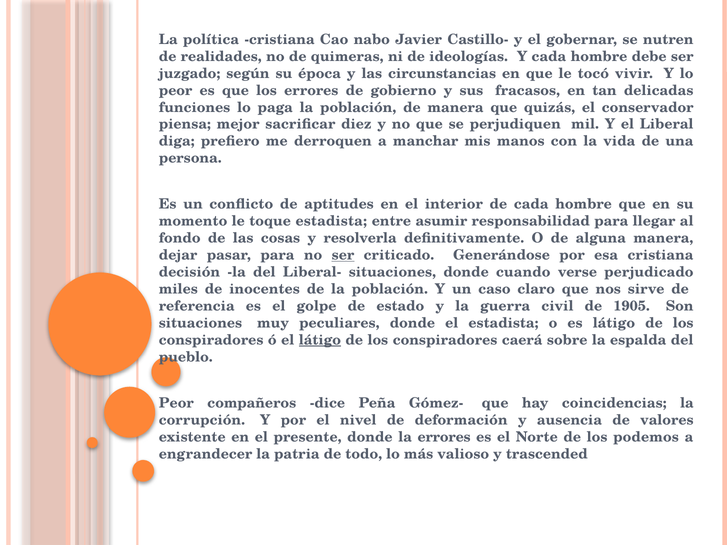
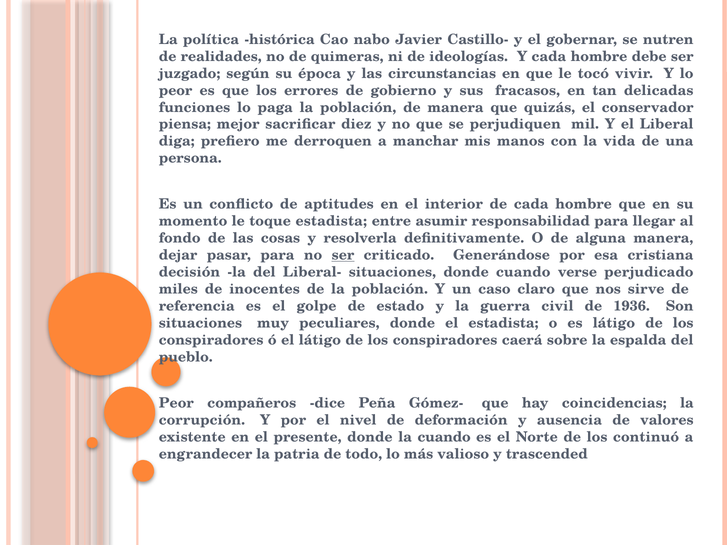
política cristiana: cristiana -> histórica (280, 39)
1905: 1905 -> 1936 (632, 306)
látigo underline: present -> none (320, 340)
la errores: errores -> cuando (444, 437)
podemos: podemos -> continuó (646, 437)
